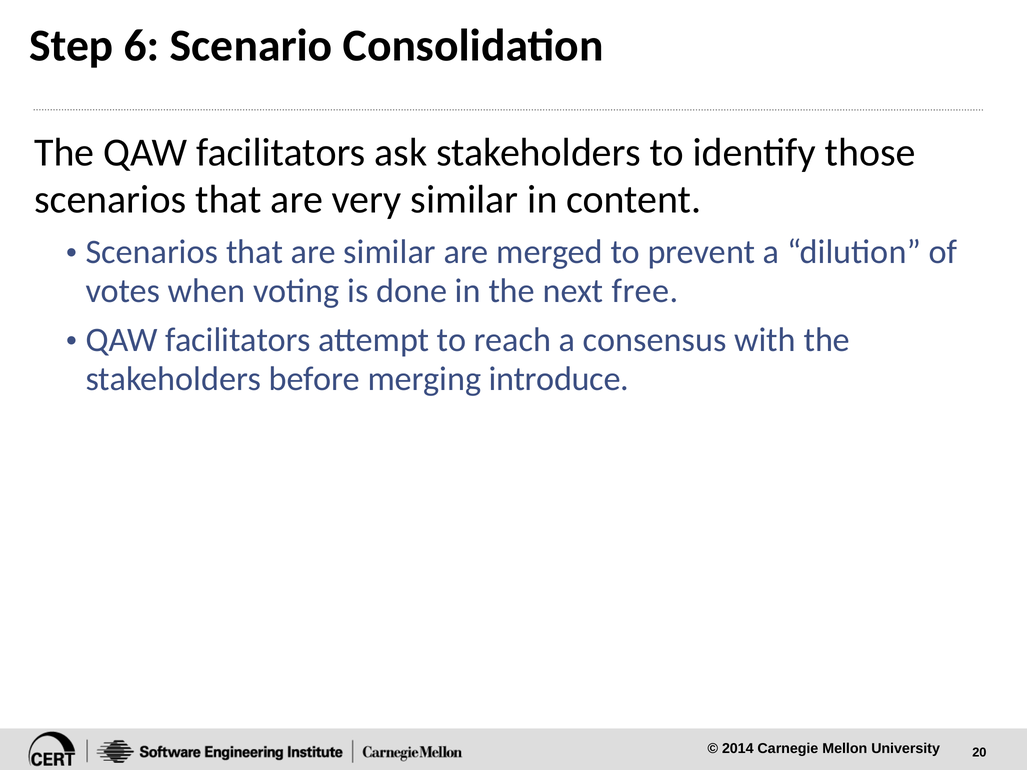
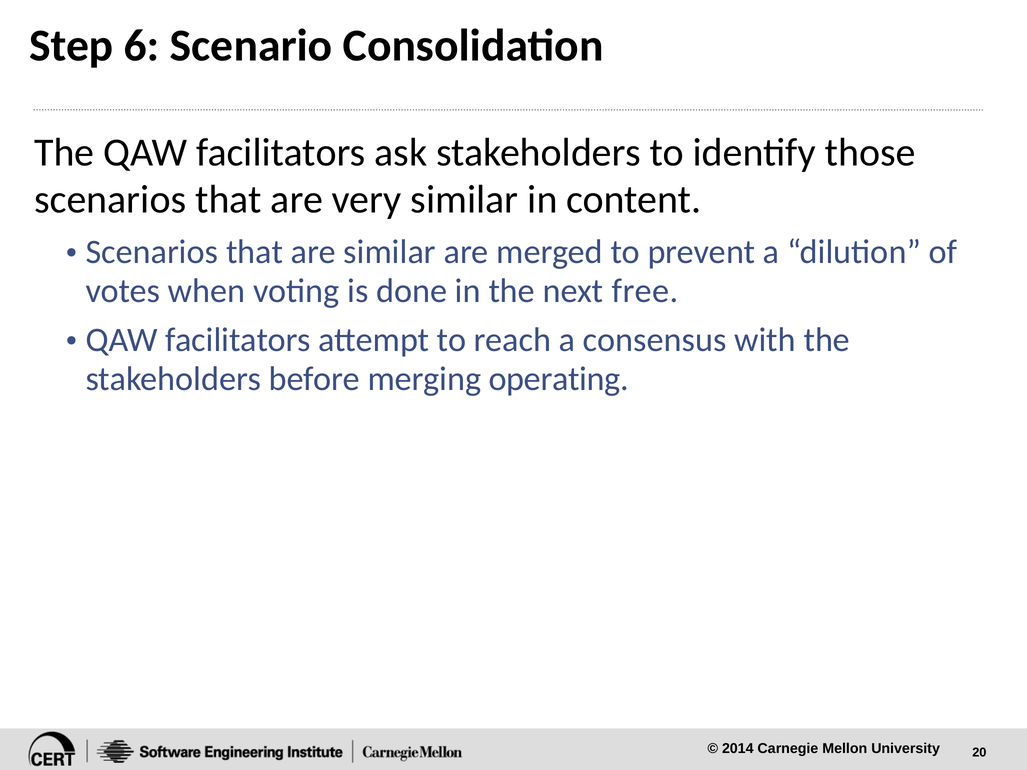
introduce: introduce -> operating (559, 379)
